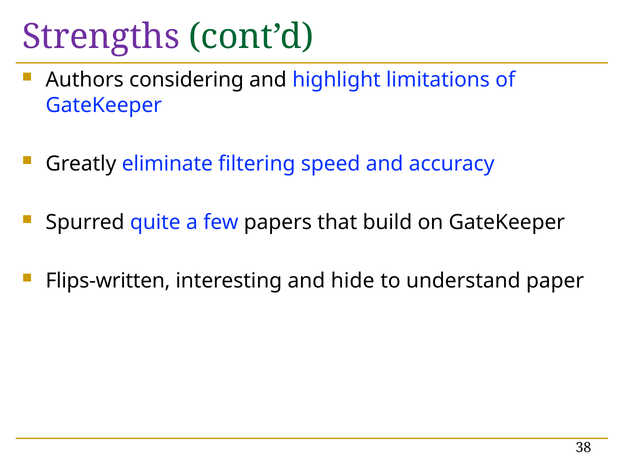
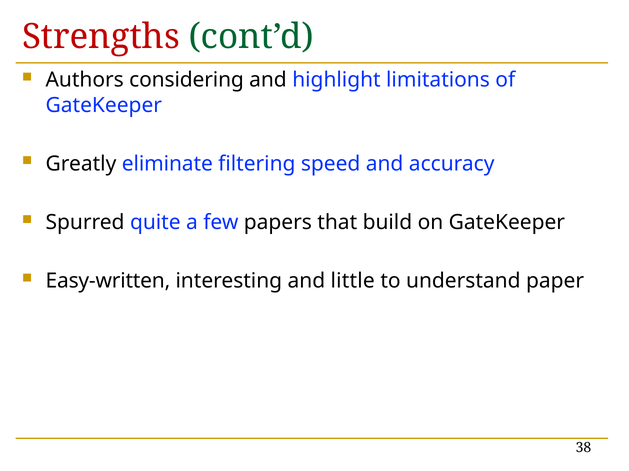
Strengths colour: purple -> red (101, 37)
Flips-written: Flips-written -> Easy-written (108, 281)
hide: hide -> little (353, 281)
